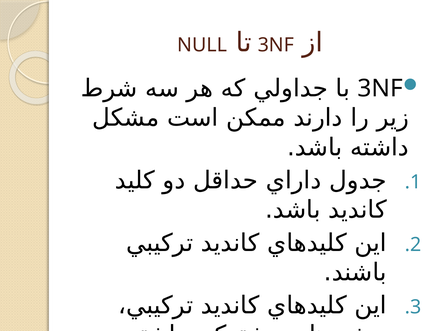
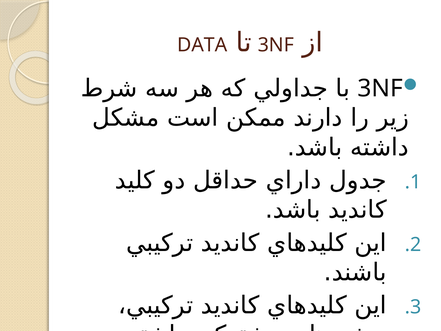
NULL: NULL -> DATA (202, 45)
